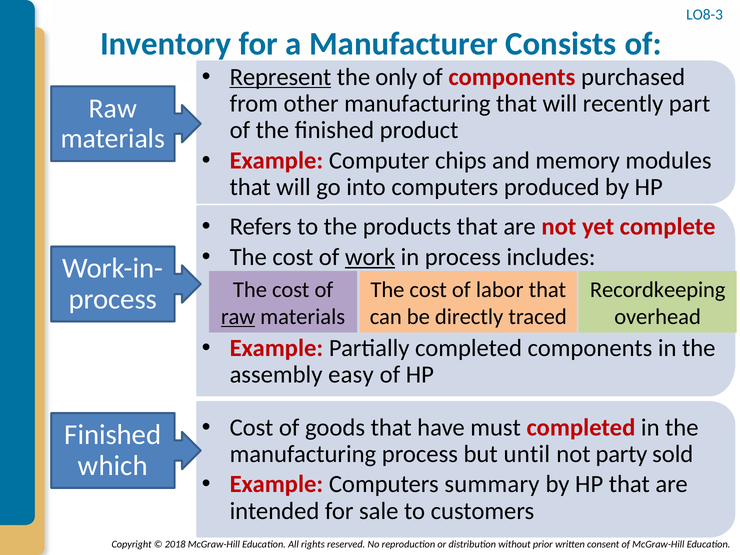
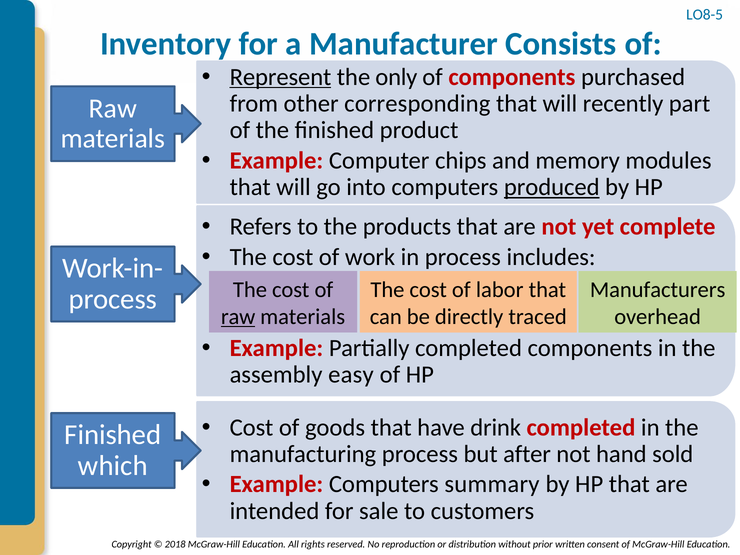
LO8-3: LO8-3 -> LO8-5 (705, 15)
other manufacturing: manufacturing -> corresponding (417, 104)
produced underline: none -> present (552, 187)
work underline: present -> none (370, 257)
Recordkeeping: Recordkeeping -> Manufacturers (658, 290)
must: must -> drink (496, 427)
until: until -> after (527, 454)
party: party -> hand (621, 454)
